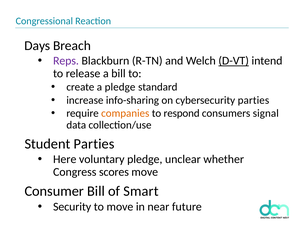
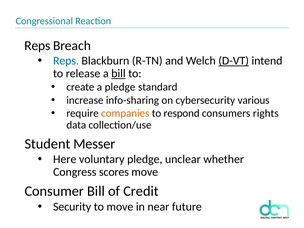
Days: Days -> Reps (37, 46)
Reps colour: purple -> blue (66, 61)
bill underline: none -> present (118, 73)
cybersecurity parties: parties -> various (254, 100)
signal: signal -> rights (266, 113)
Student Parties: Parties -> Messer (94, 144)
Smart: Smart -> Credit (141, 191)
